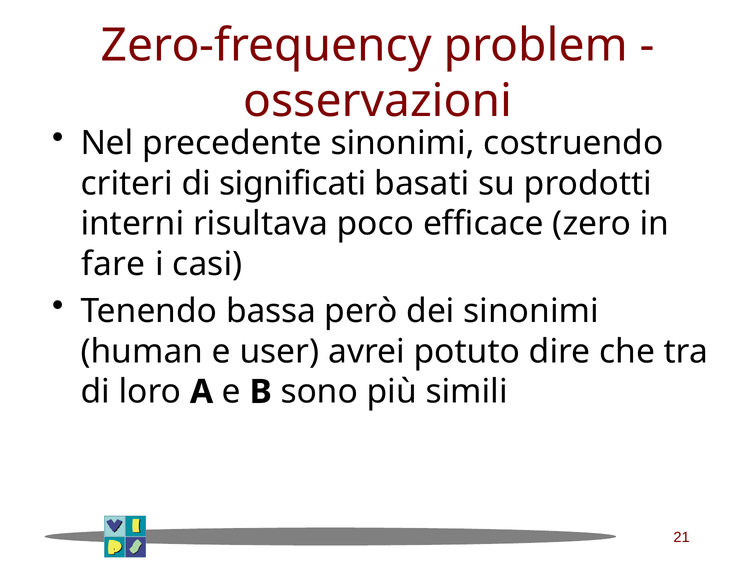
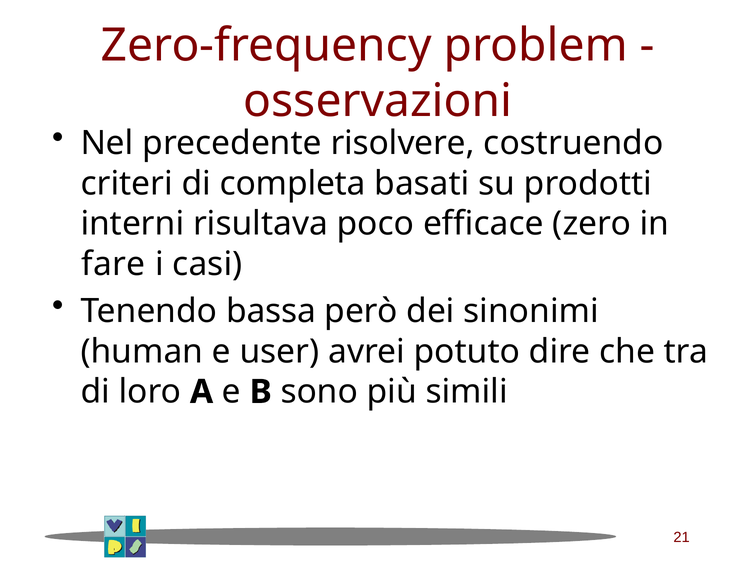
precedente sinonimi: sinonimi -> risolvere (403, 143)
significati: significati -> completa (293, 183)
